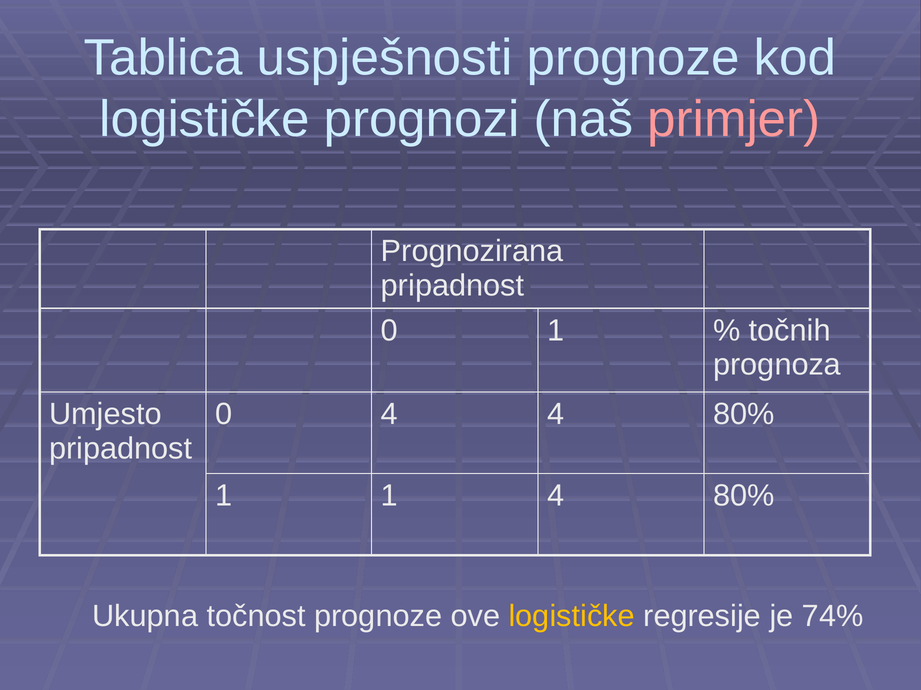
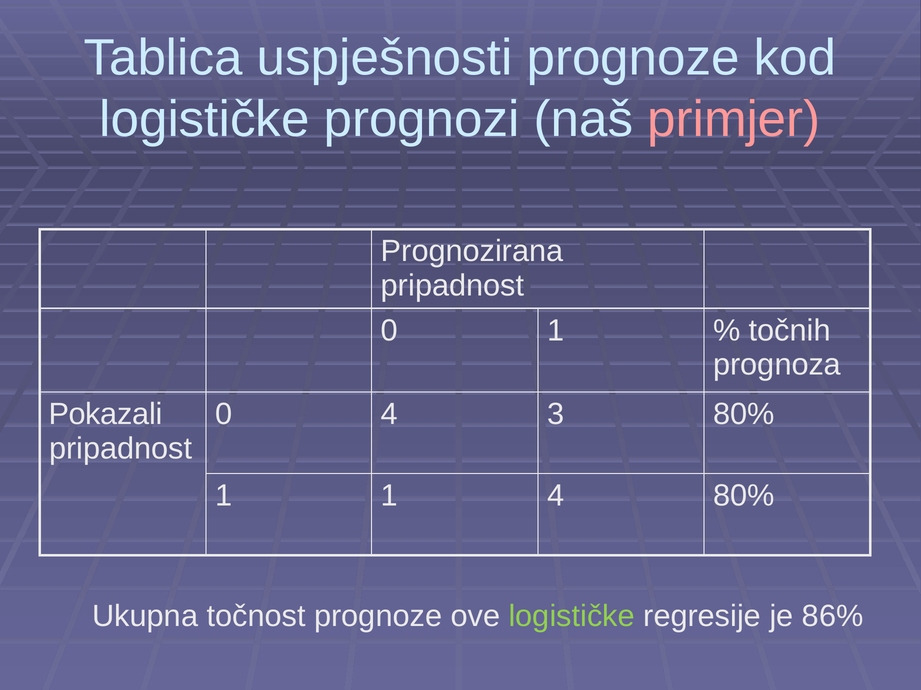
Umjesto: Umjesto -> Pokazali (105, 415)
4 4: 4 -> 3 (556, 415)
logističke colour: yellow -> light green (572, 617)
74%: 74% -> 86% (833, 617)
